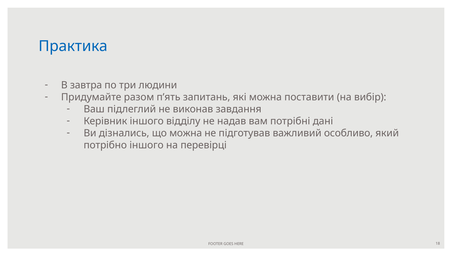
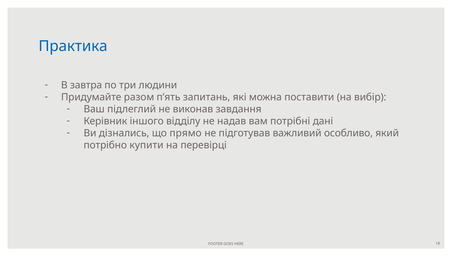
що можна: можна -> прямо (186, 133)
потрібно іншого: іншого -> купити (146, 145)
